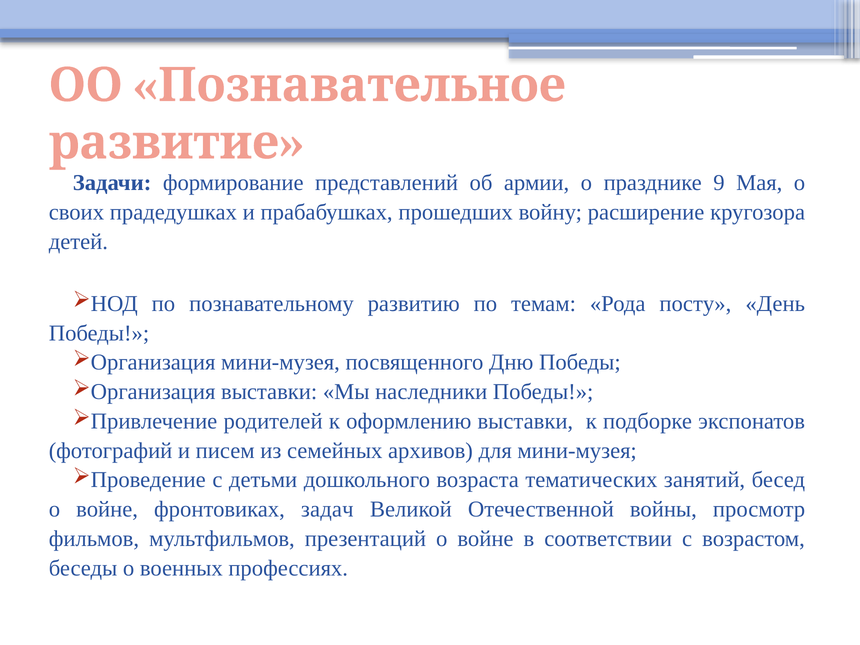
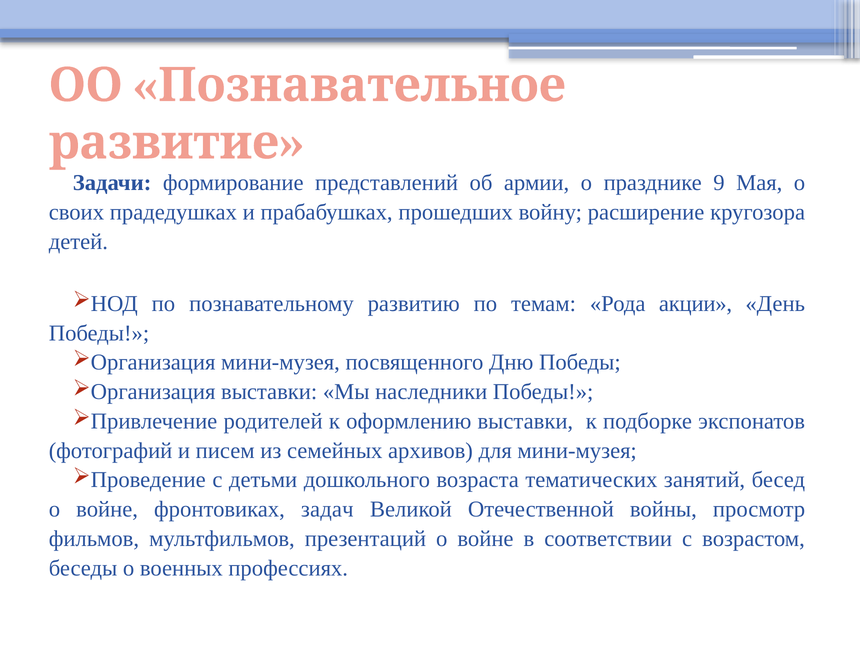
посту: посту -> акции (696, 304)
